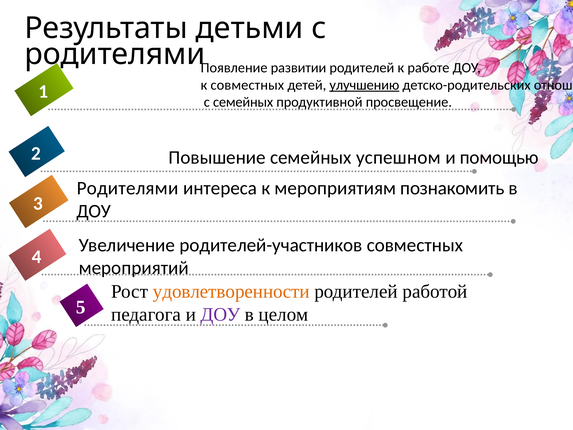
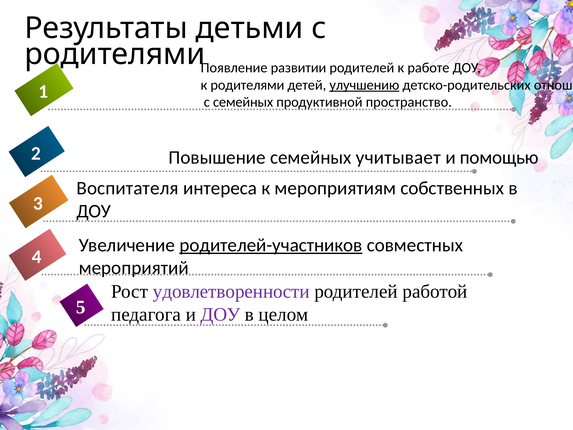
к совместных: совместных -> родителями (247, 85)
просвещение: просвещение -> пространство (409, 102)
успешном: успешном -> учитывает (398, 157)
Родителями: Родителями -> Воспитателя (128, 188)
познакомить: познакомить -> собственных (452, 188)
родителей-участников underline: none -> present (271, 245)
удовлетворенности colour: orange -> purple (231, 291)
